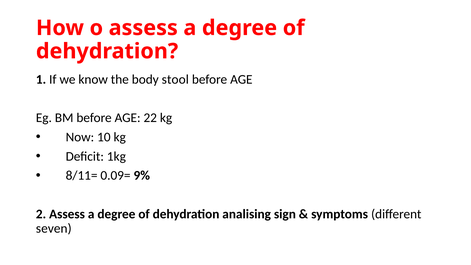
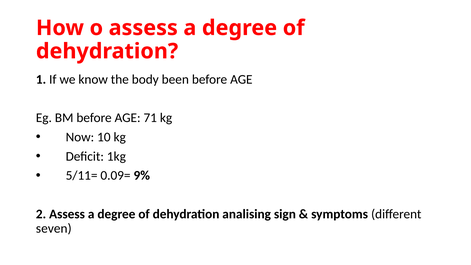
stool: stool -> been (175, 79)
22: 22 -> 71 (150, 118)
8/11=: 8/11= -> 5/11= (82, 176)
